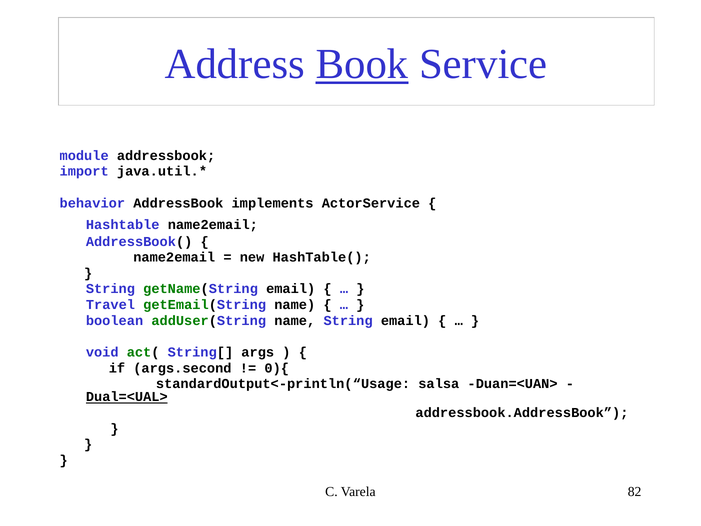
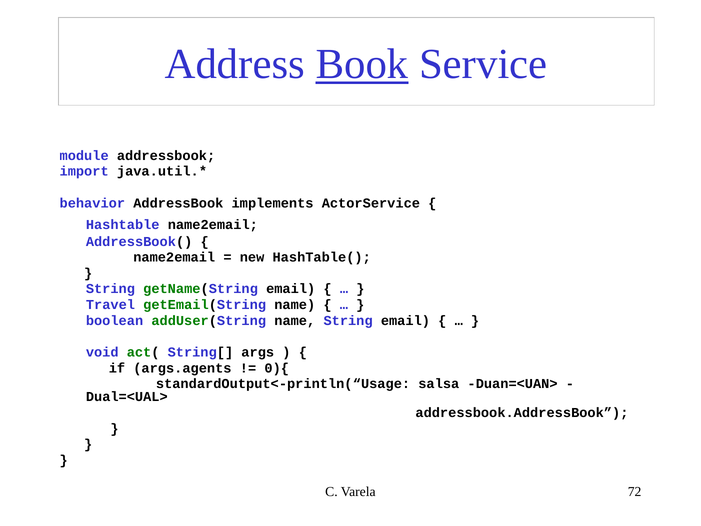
args.second: args.second -> args.agents (182, 368)
Dual=<UAL> underline: present -> none (127, 397)
82: 82 -> 72 (635, 492)
